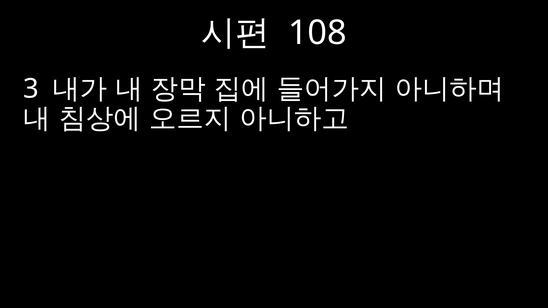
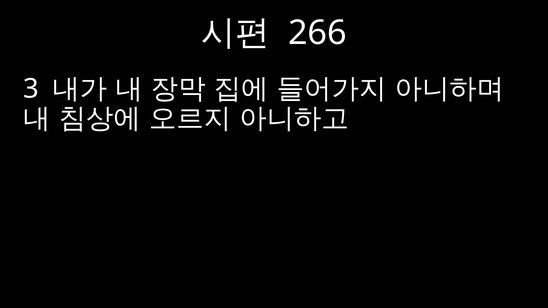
108: 108 -> 266 (317, 33)
